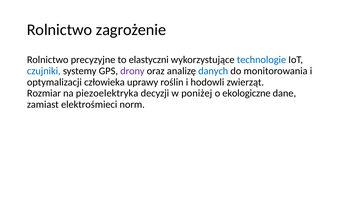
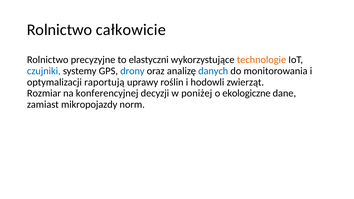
zagrożenie: zagrożenie -> całkowicie (131, 30)
technologie colour: blue -> orange (261, 60)
drony colour: purple -> blue (132, 71)
człowieka: człowieka -> raportują (104, 82)
piezoelektryka: piezoelektryka -> konferencyjnej (107, 93)
elektrośmieci: elektrośmieci -> mikropojazdy (89, 104)
